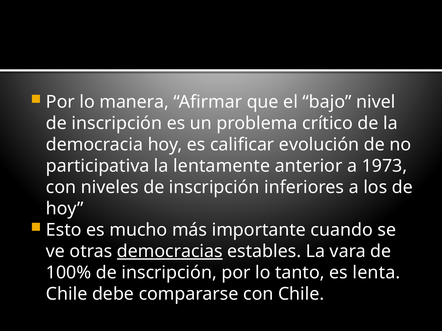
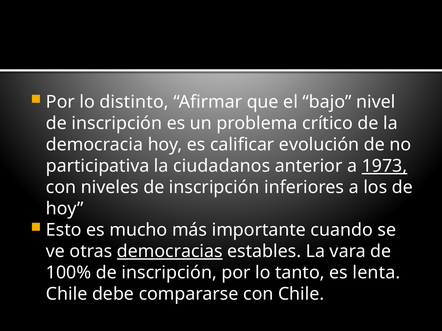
manera: manera -> distinto (134, 102)
lentamente: lentamente -> ciudadanos (222, 166)
1973 underline: none -> present (384, 166)
